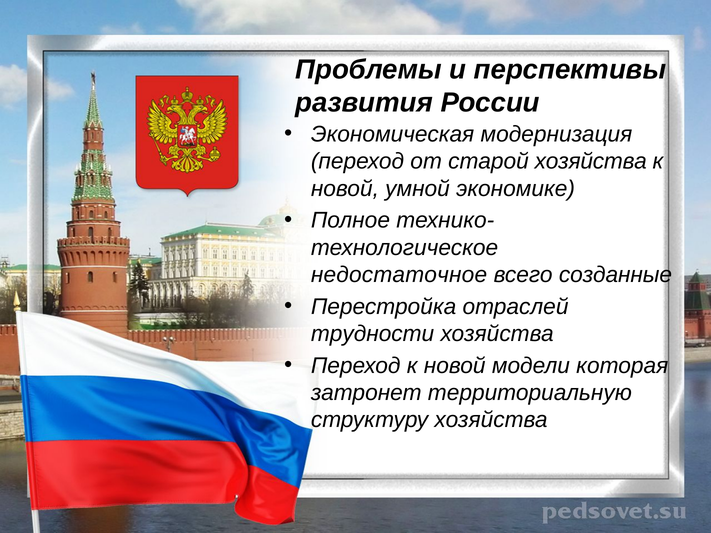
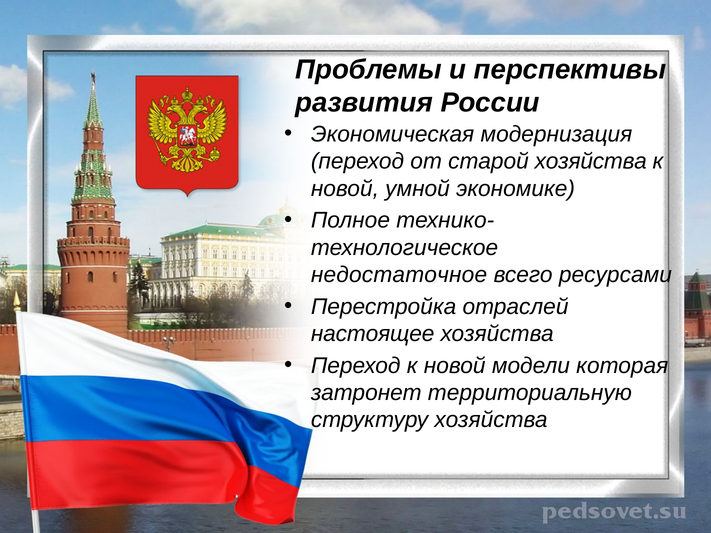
созданные: созданные -> ресурсами (615, 275)
трудности: трудности -> настоящее (373, 334)
